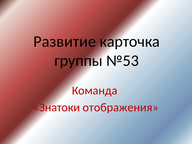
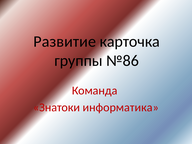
№53: №53 -> №86 (123, 61)
отображения: отображения -> информатика (121, 107)
